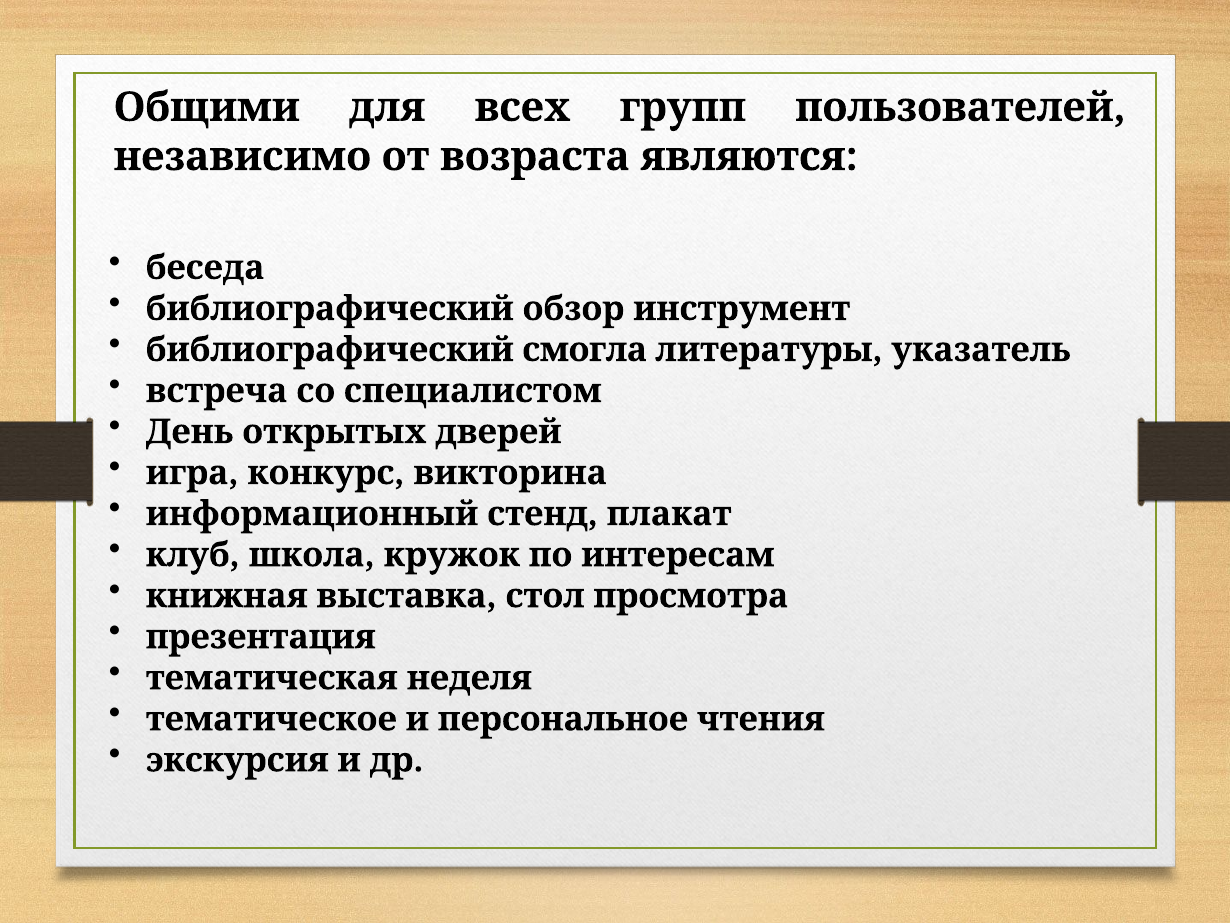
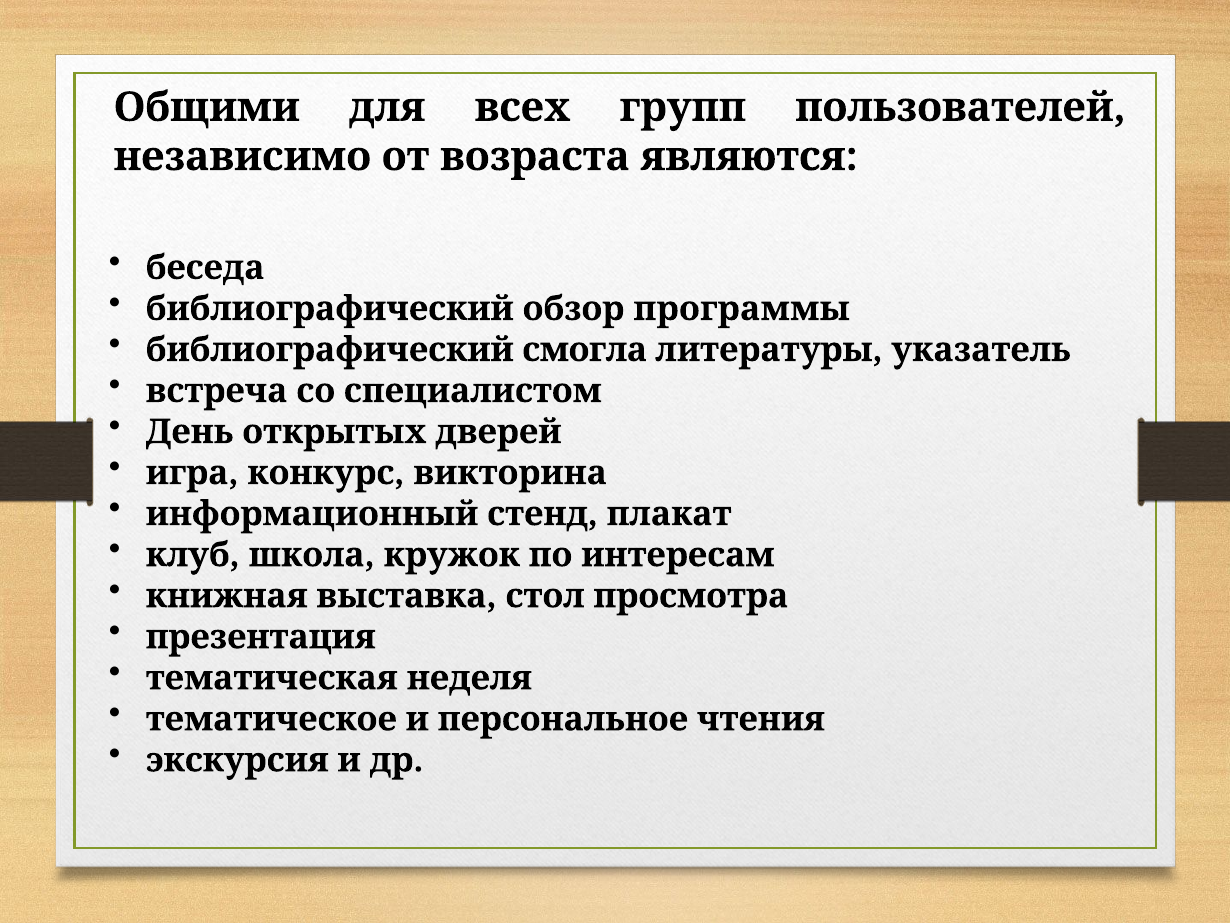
инструмент: инструмент -> программы (742, 309)
